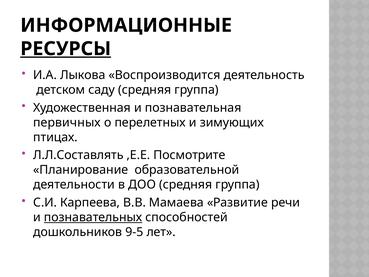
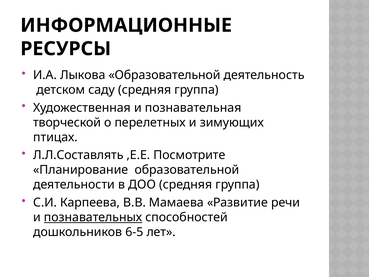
РЕСУРСЫ underline: present -> none (66, 49)
Лыкова Воспроизводится: Воспроизводится -> Образовательной (165, 75)
первичных: первичных -> творческой (67, 122)
9-5: 9-5 -> 6-5 (134, 232)
